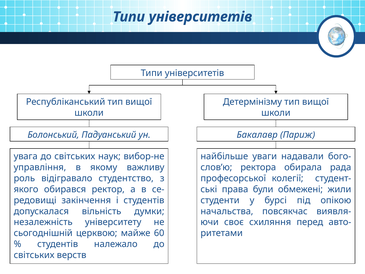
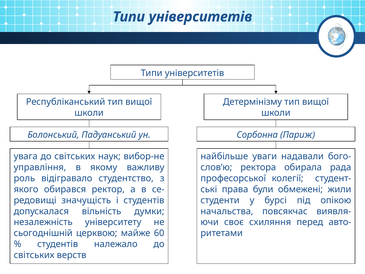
Бакалавр: Бакалавр -> Сорбонна (257, 135)
закінчення: закінчення -> значущість (86, 200)
